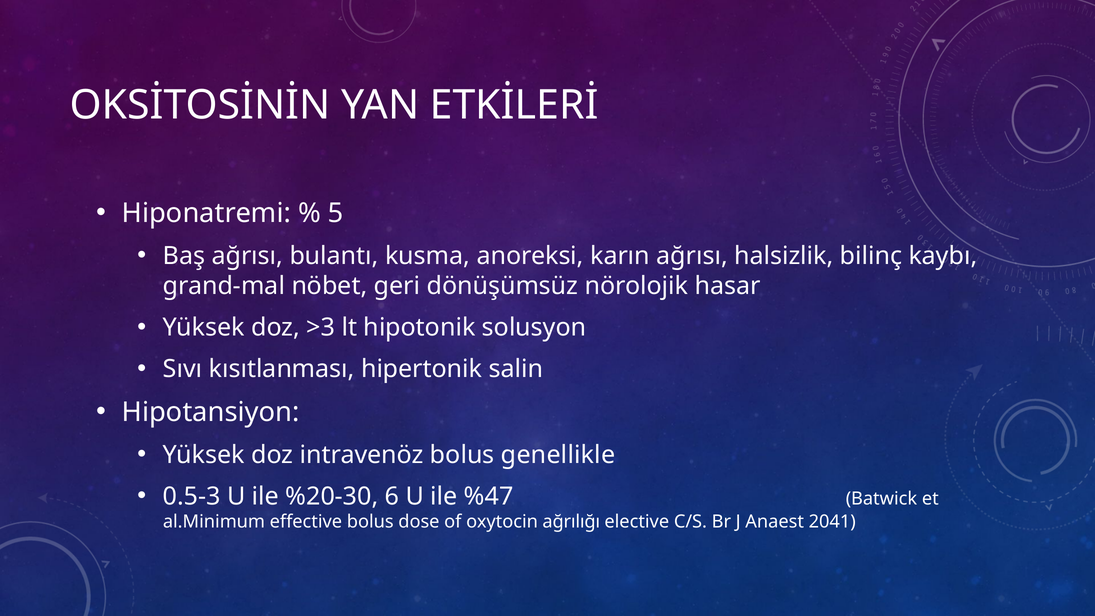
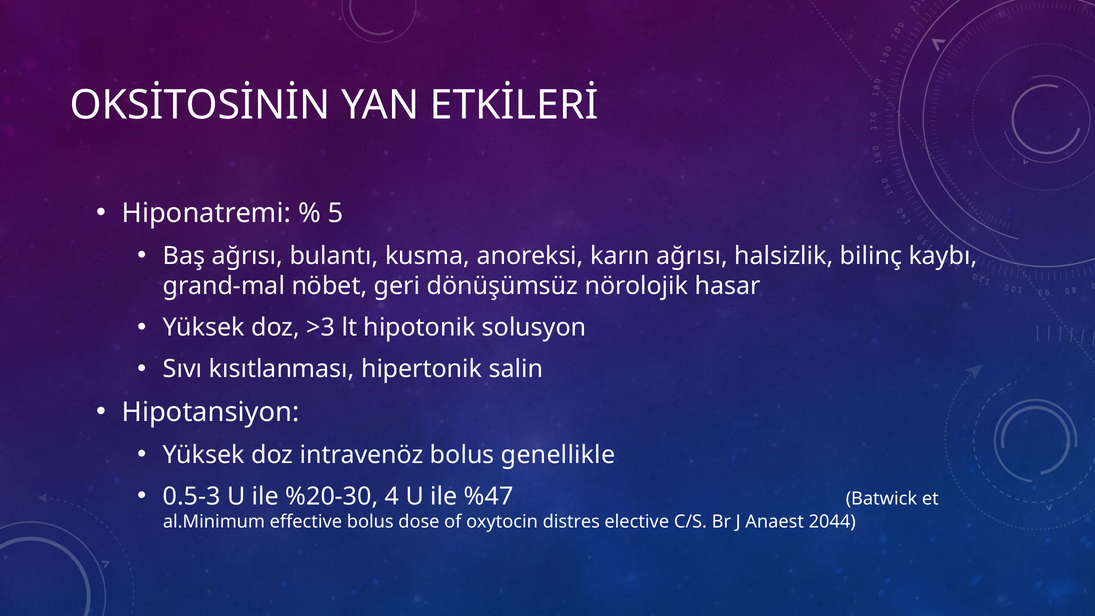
6: 6 -> 4 (392, 496)
ağrılığı: ağrılığı -> distres (571, 522)
2041: 2041 -> 2044 (832, 522)
